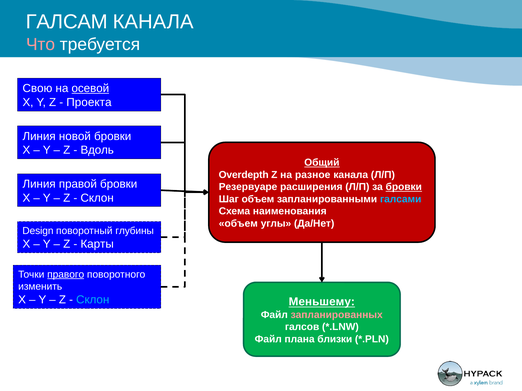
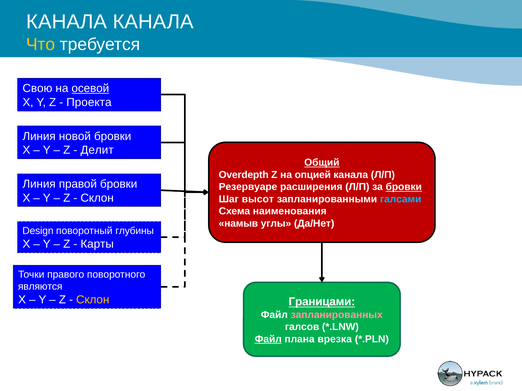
ГАЛСАМ: ГАЛСАМ -> КАНАЛА (67, 22)
Что colour: pink -> yellow (41, 44)
Вдоль: Вдоль -> Делит (97, 150)
разное: разное -> опцией (313, 175)
Шаг объем: объем -> высот (258, 199)
объем: объем -> намыв (238, 224)
правого underline: present -> none (66, 275)
изменить: изменить -> являются (40, 287)
Склон colour: light blue -> yellow (93, 300)
Меньшему: Меньшему -> Границами (322, 302)
Файл underline: none -> present (268, 340)
близки: близки -> врезка (335, 340)
